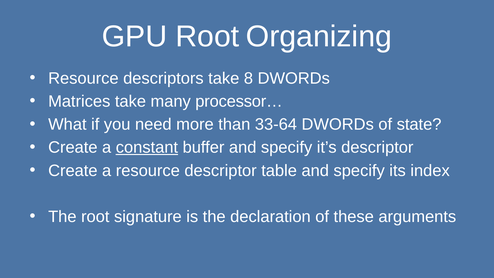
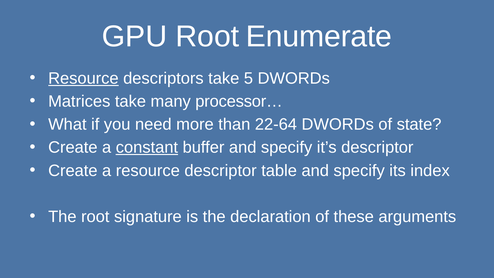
Organizing: Organizing -> Enumerate (319, 36)
Resource underline: none -> present (83, 78)
8: 8 -> 5 (248, 78)
33-64: 33-64 -> 22-64 (276, 124)
